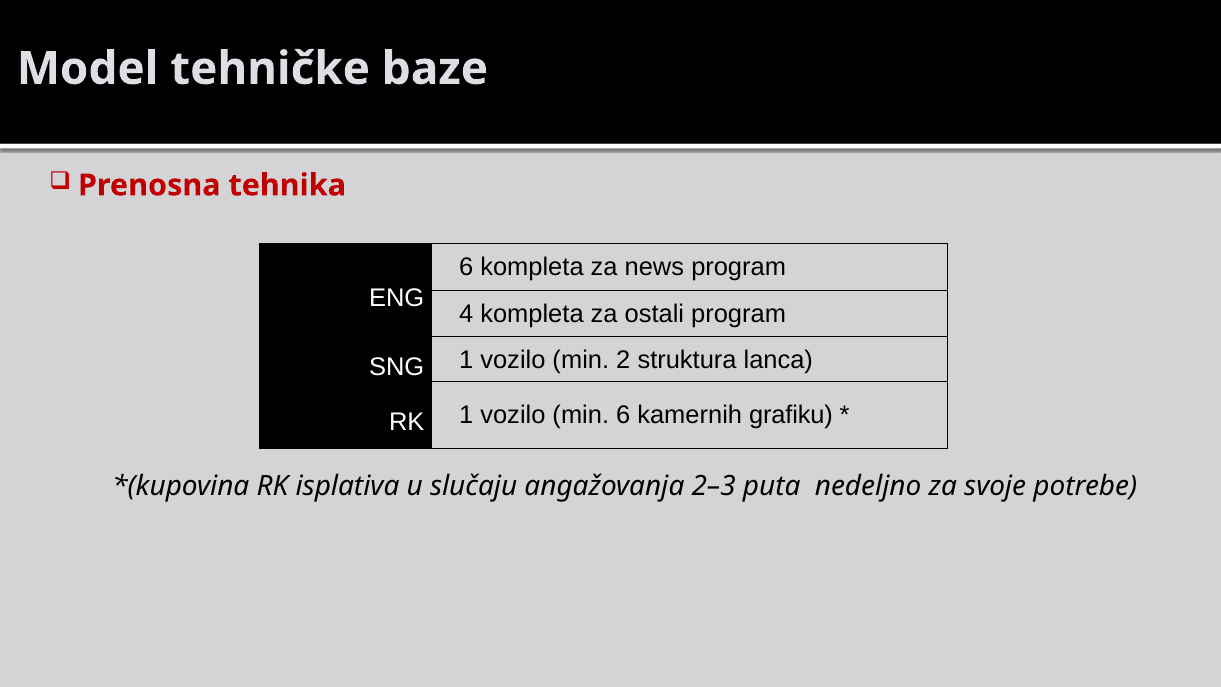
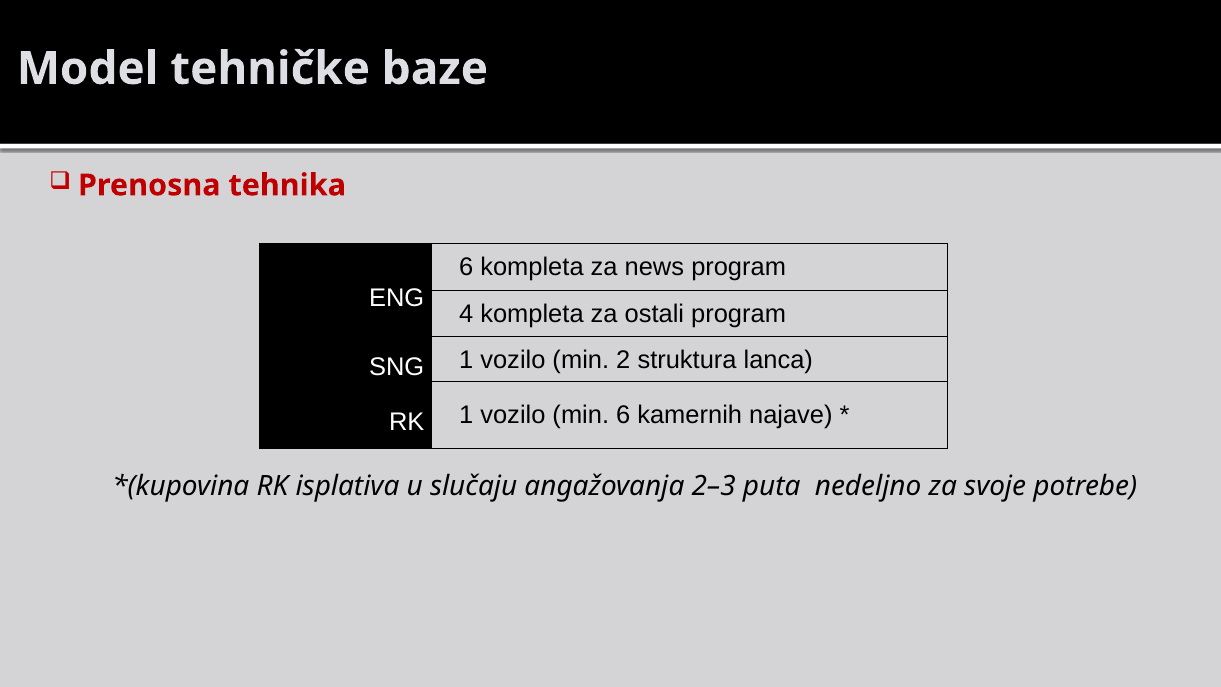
grafiku: grafiku -> najave (791, 415)
